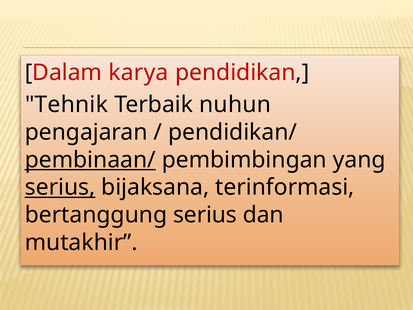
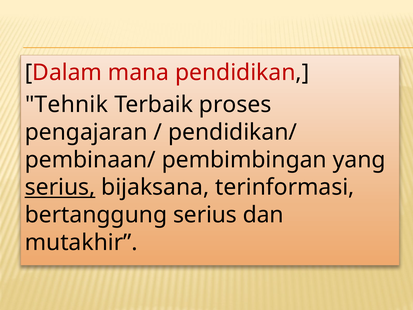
karya: karya -> mana (139, 72)
nuhun: nuhun -> proses (235, 105)
pembinaan/ underline: present -> none (90, 160)
